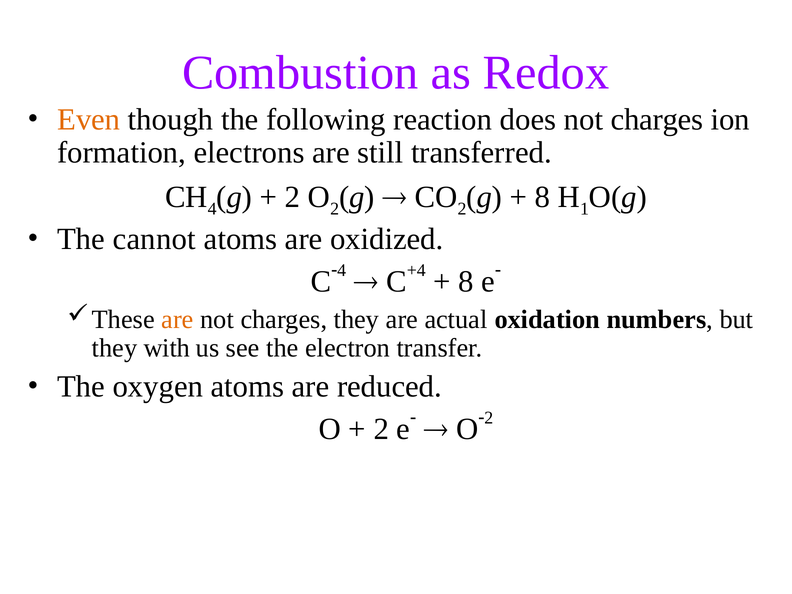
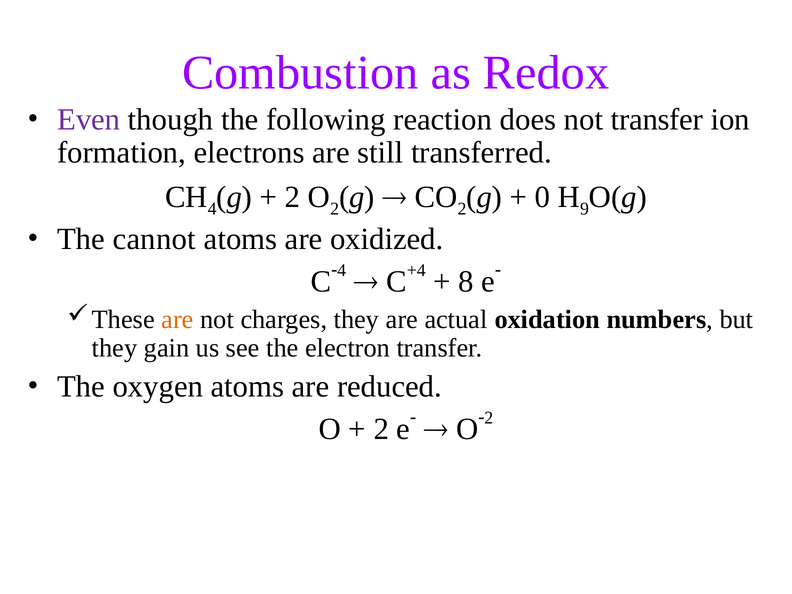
Even colour: orange -> purple (89, 119)
does not charges: charges -> transfer (657, 119)
8: 8 -> 0 (542, 197)
1: 1 -> 9 (585, 209)
with: with -> gain (167, 348)
